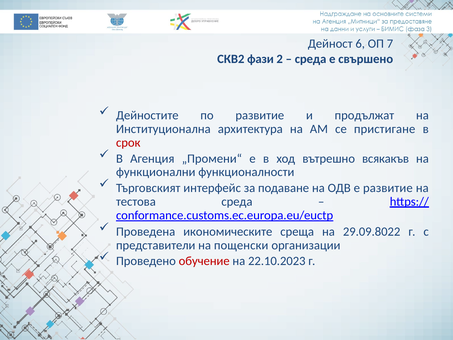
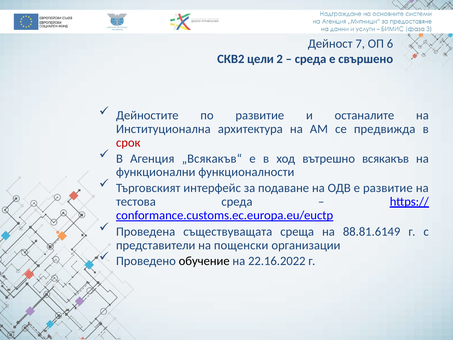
6: 6 -> 7 (360, 44)
7: 7 -> 6 (390, 44)
фази: фази -> цели (260, 59)
продължат: продължат -> останалите (364, 115)
пристигане: пристигане -> предвижда (385, 129)
„Промени“: „Промени“ -> „Всякакъв“ (212, 158)
икономическите: икономическите -> съществуващата (228, 231)
29.09.8022: 29.09.8022 -> 88.81.6149 (372, 231)
обучение colour: red -> black (204, 261)
22.10.2023: 22.10.2023 -> 22.16.2022 (277, 261)
